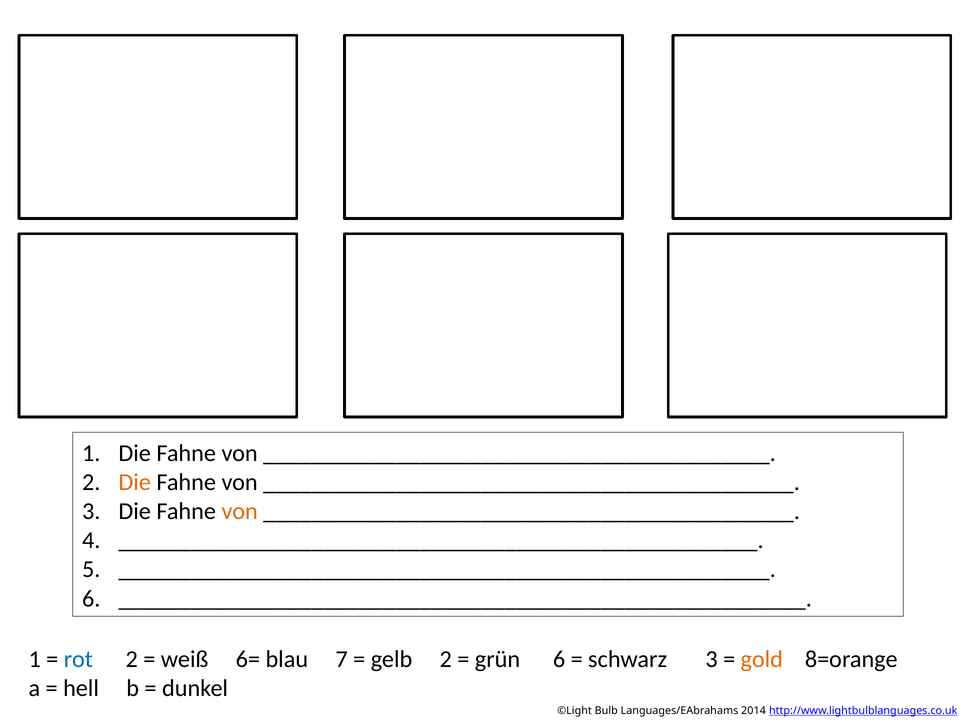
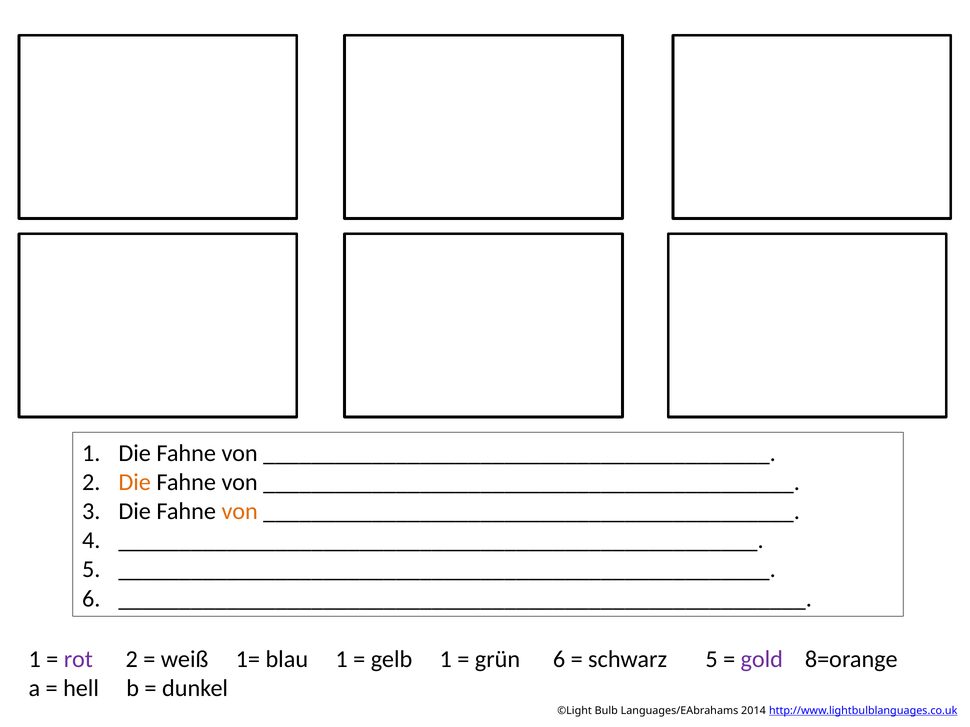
rot colour: blue -> purple (78, 660)
6=: 6= -> 1= (248, 660)
blau 7: 7 -> 1 (342, 660)
gelb 2: 2 -> 1 (446, 660)
schwarz 3: 3 -> 5 (712, 660)
gold colour: orange -> purple (762, 660)
